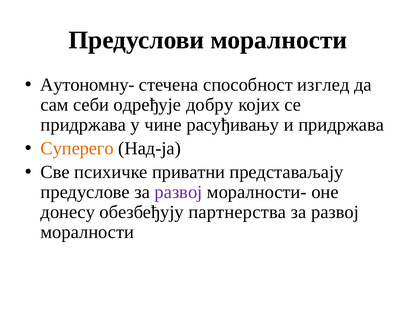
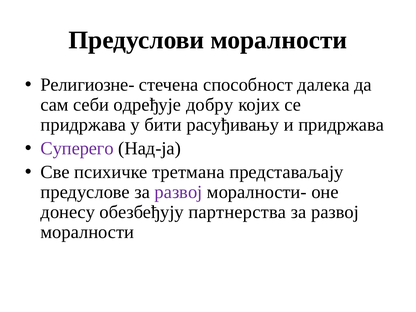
Аутономну-: Аутономну- -> Религиозне- (87, 85)
изглед: изглед -> далека (323, 85)
чине: чине -> бити (163, 125)
Суперего colour: orange -> purple (77, 148)
приватни: приватни -> третмана (188, 172)
